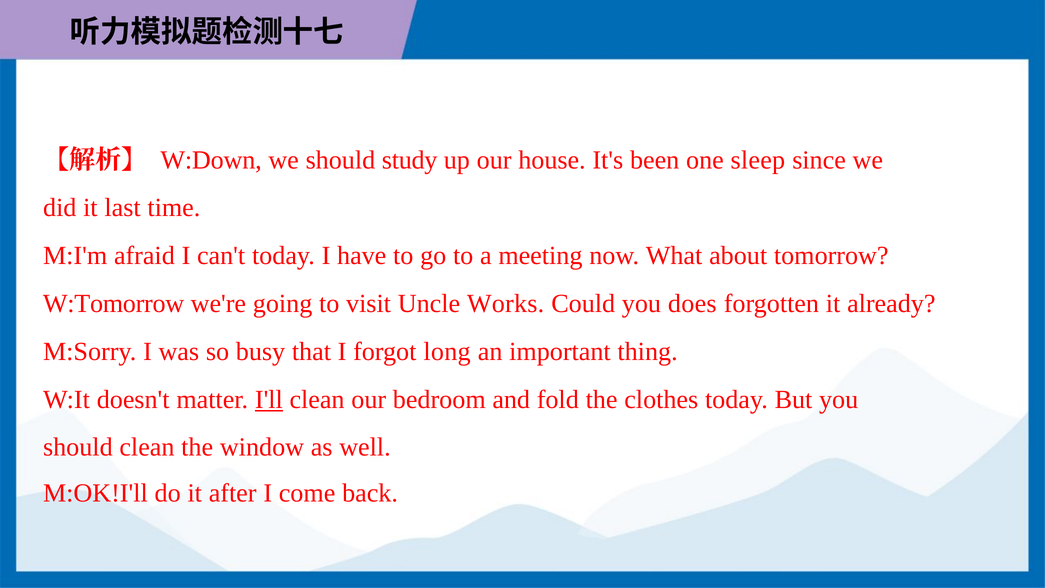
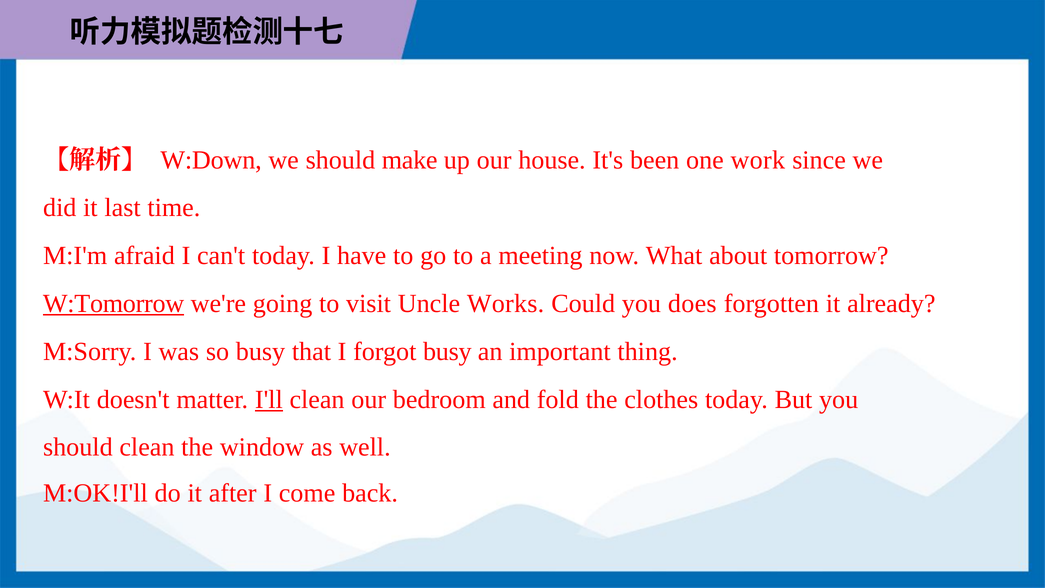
study: study -> make (410, 160)
sleep: sleep -> work (758, 160)
W:Tomorrow underline: none -> present (114, 304)
forgot long: long -> busy (447, 351)
